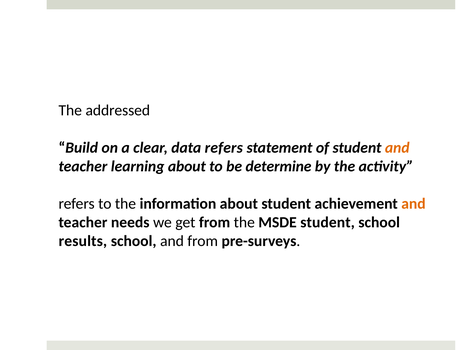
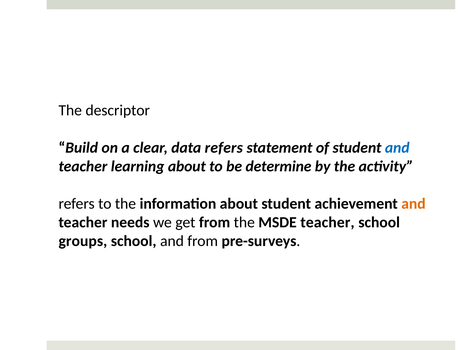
addressed: addressed -> descriptor (118, 111)
and colour: orange -> blue (397, 148)
MSDE student: student -> teacher (327, 223)
results: results -> groups (83, 241)
